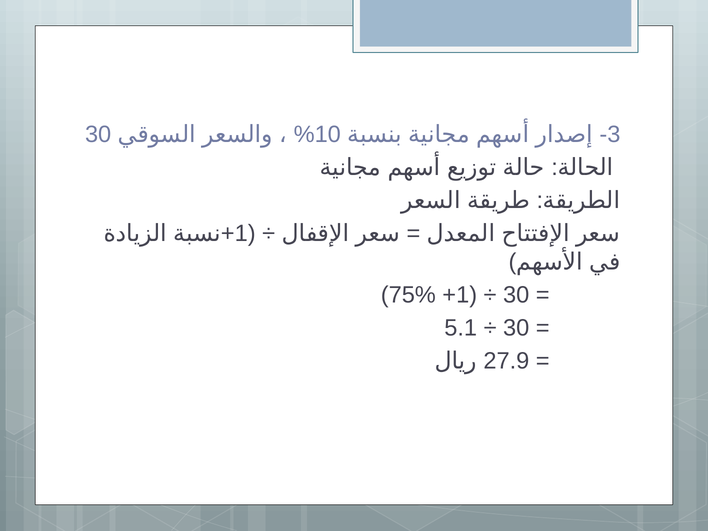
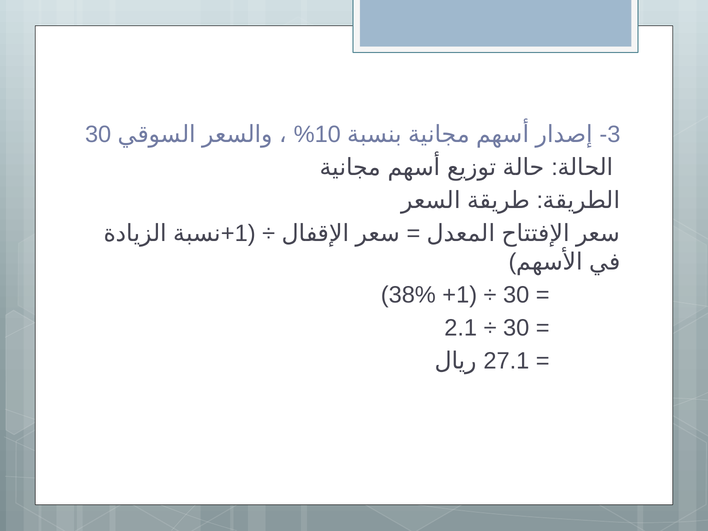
75%: 75% -> 38% (412, 295)
5.1: 5.1 -> 2.1 (461, 328)
27.9: 27.9 -> 27.1 (506, 361)
